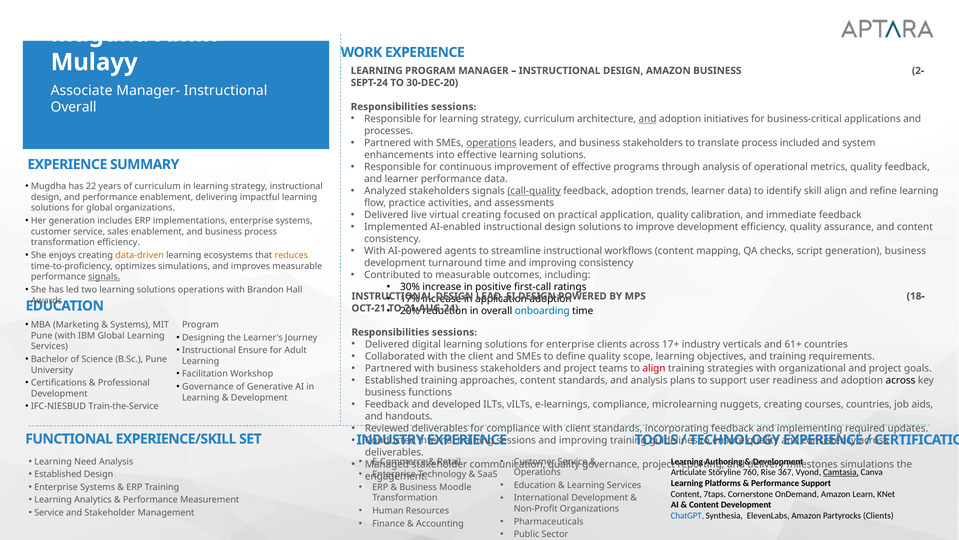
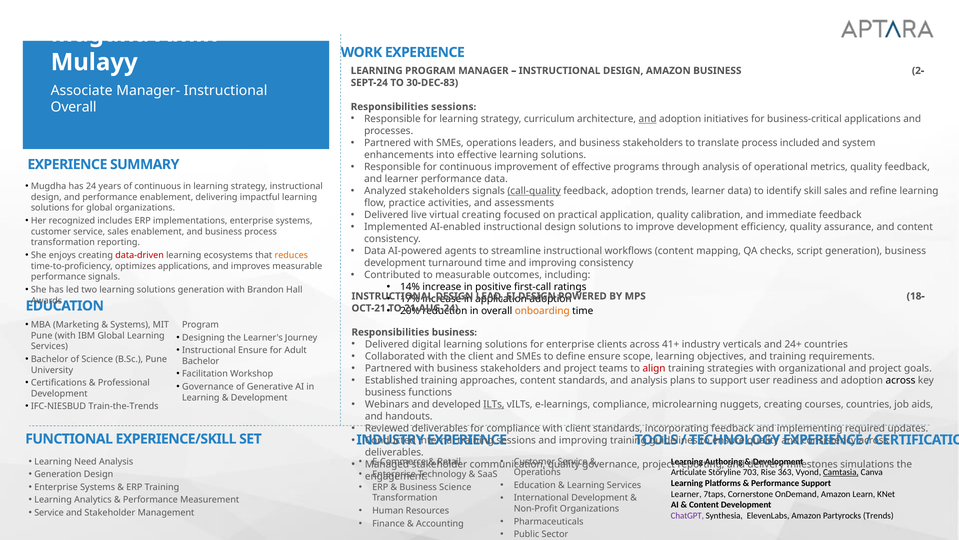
30-DEC-20: 30-DEC-20 -> 30-DEC-83 (432, 83)
operations underline: present -> none (491, 143)
22: 22 -> 24 (91, 186)
of curriculum: curriculum -> continuous (158, 186)
skill align: align -> sales (836, 191)
Her generation: generation -> recognized (72, 221)
transformation efficiency: efficiency -> reporting (119, 242)
With: With -> Data (375, 251)
data-driven colour: orange -> red (140, 255)
optimizes simulations: simulations -> applications (184, 266)
signals underline: present -> none (104, 277)
30%: 30% -> 14% (410, 287)
solutions operations: operations -> generation (201, 289)
onboarding colour: blue -> orange (542, 311)
sessions: sessions -> business (453, 332)
17+: 17+ -> 41+ (671, 344)
61+: 61+ -> 24+ (793, 344)
define quality: quality -> ensure (604, 356)
Learning: Learning -> Bachelor (201, 361)
Feedback: Feedback -> Webinars (387, 404)
ILTs underline: none -> present (494, 404)
Train-the-Service: Train-the-Service -> Train-the-Trends (123, 406)
760: 760 -> 703 (751, 472)
367: 367 -> 363 (786, 472)
Established: Established -> Generation (58, 474)
Business Moodle: Moodle -> Science (455, 487)
Content: Content -> Learner (686, 494)
ChatGPT colour: blue -> purple (687, 515)
Partyrocks Clients: Clients -> Trends (878, 515)
